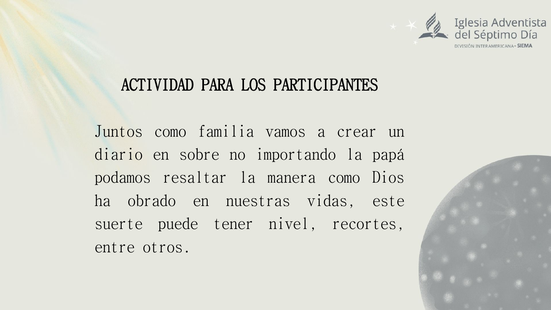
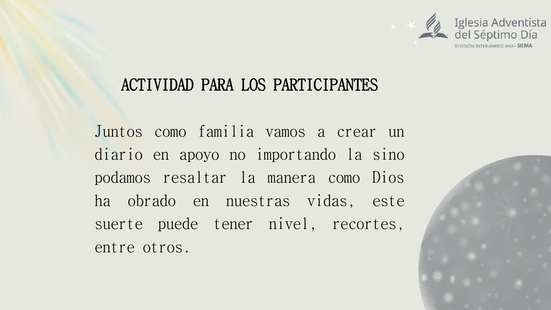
sobre: sobre -> apoyo (199, 154)
papá: papá -> sino (388, 154)
